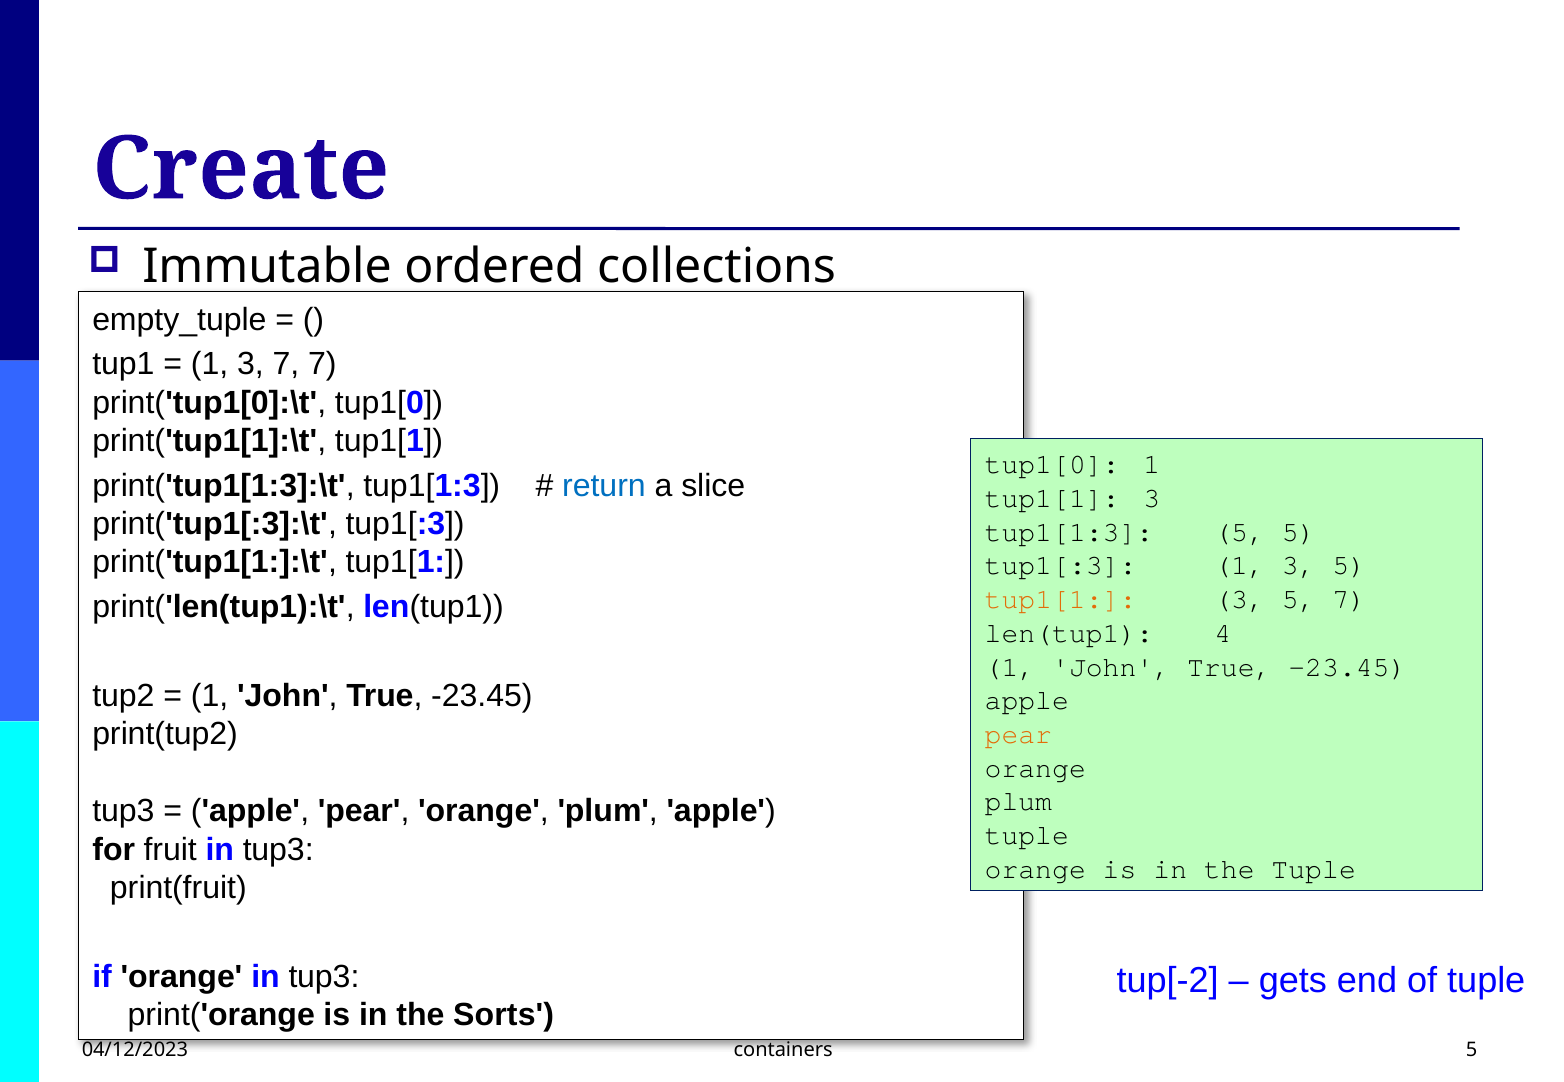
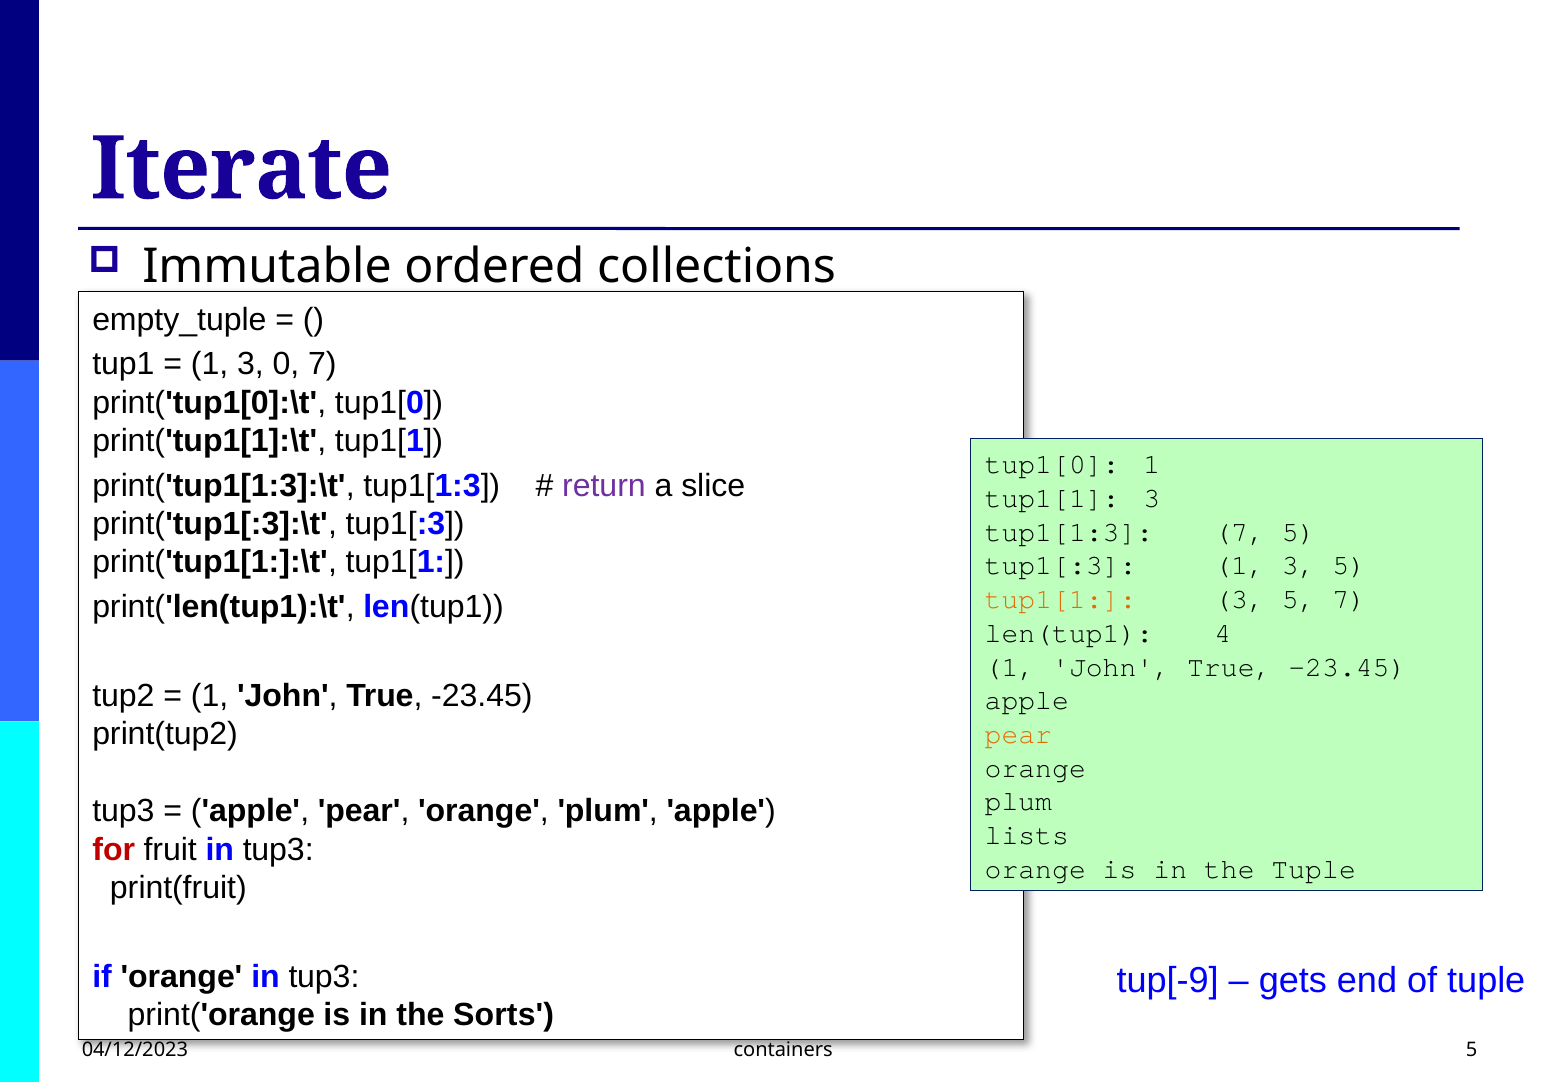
Create: Create -> Iterate (241, 169)
3 7: 7 -> 0 (286, 364)
return colour: blue -> purple (604, 486)
tup1[1:3 5: 5 -> 7 (1240, 532)
tuple: tuple -> lists (1027, 836)
for colour: black -> red (114, 850)
tup[-2: tup[-2 -> tup[-9 (1168, 981)
